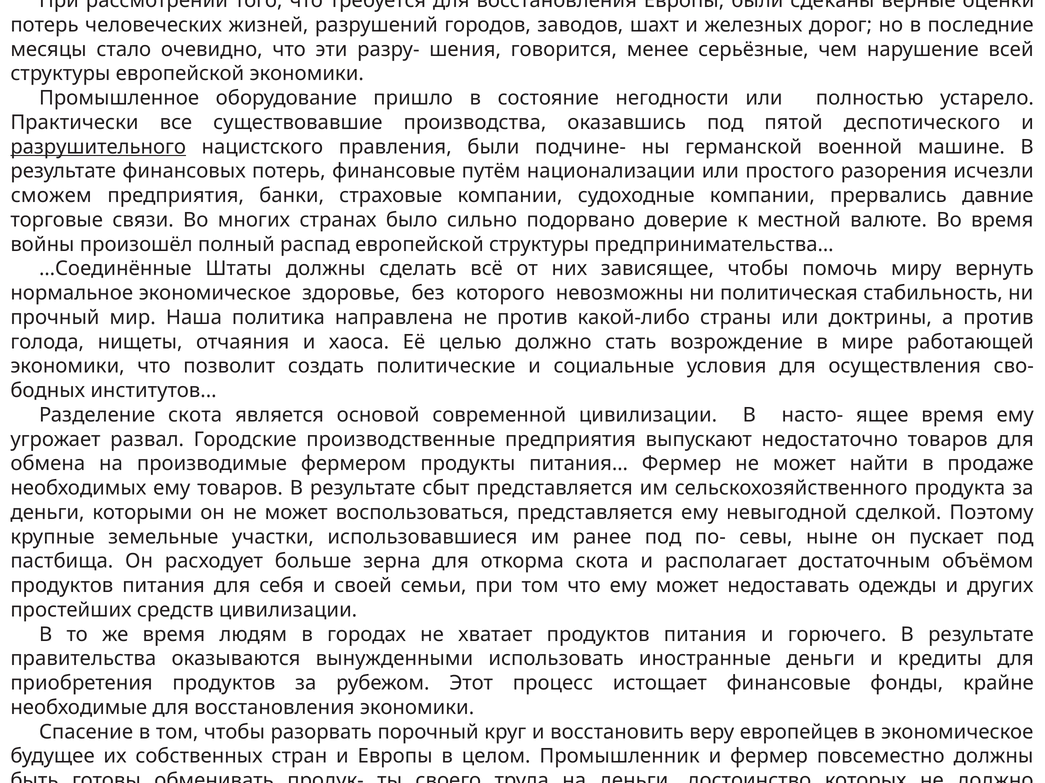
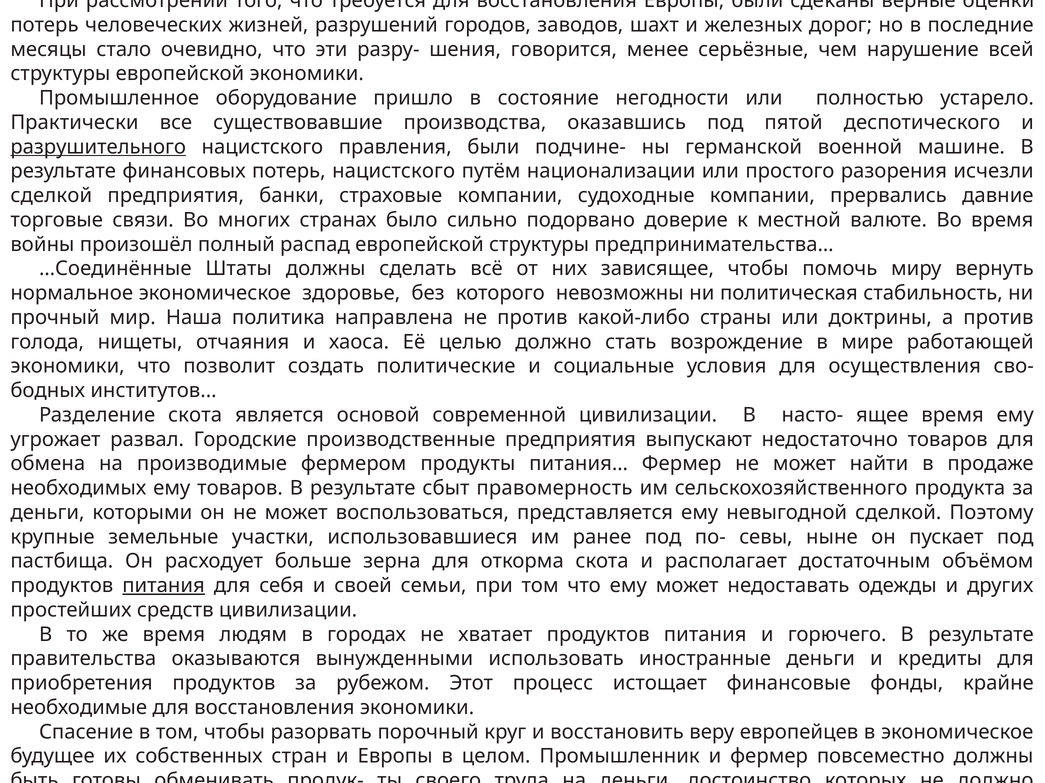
потерь финансовые: финансовые -> нацистского (394, 171)
сможем: сможем -> сделкой (51, 196)
сбыт представляется: представляется -> правомерность (554, 489)
питания underline: none -> present (164, 586)
